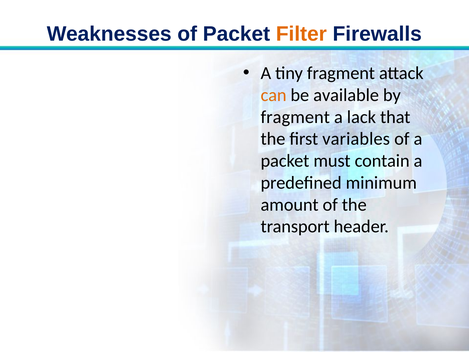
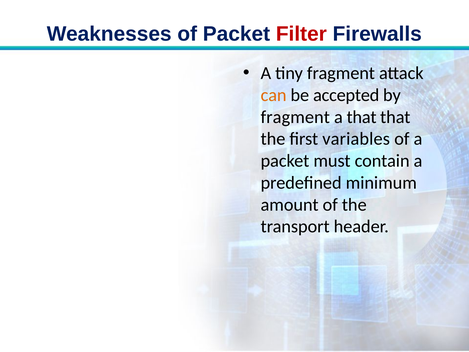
Filter colour: orange -> red (301, 34)
available: available -> accepted (346, 95)
a lack: lack -> that (362, 117)
